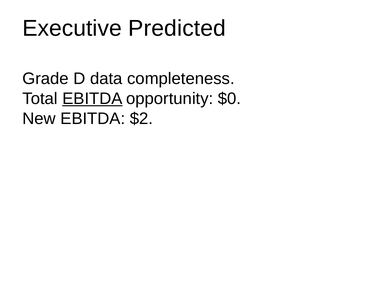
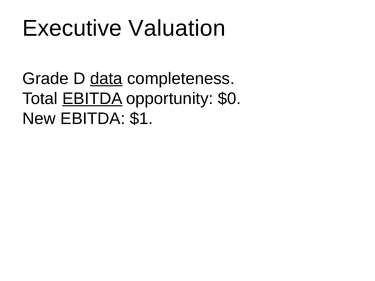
Predicted: Predicted -> Valuation (177, 28)
data underline: none -> present (106, 79)
$2: $2 -> $1 (141, 119)
